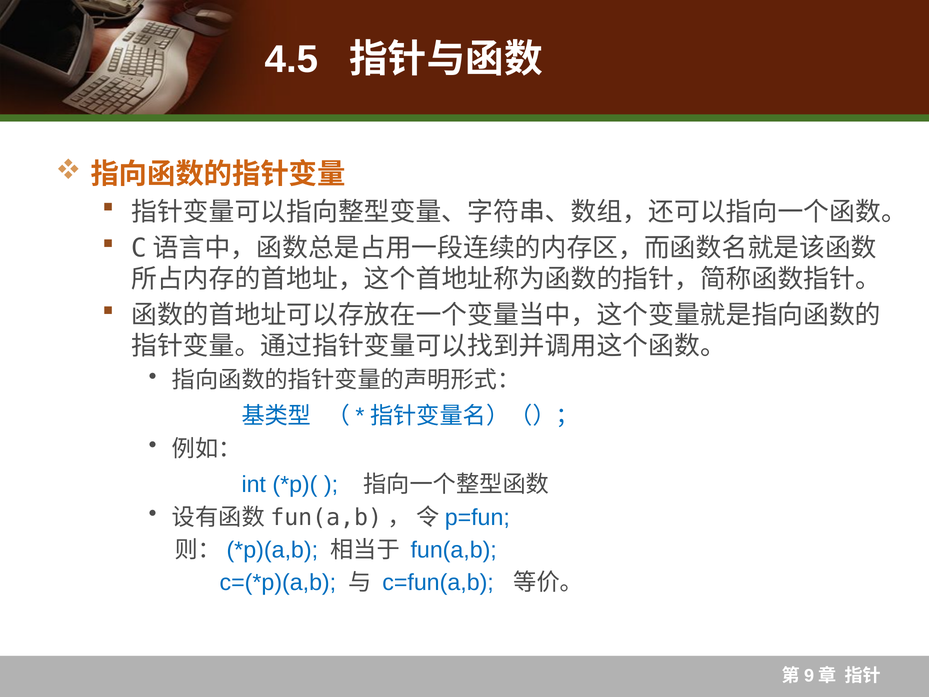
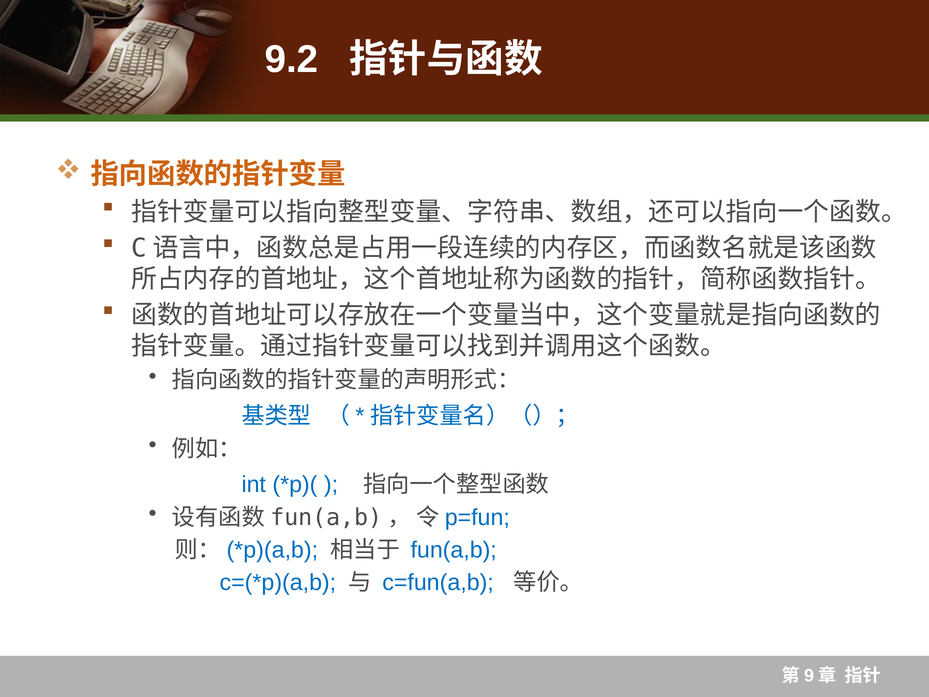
4.5: 4.5 -> 9.2 (292, 59)
